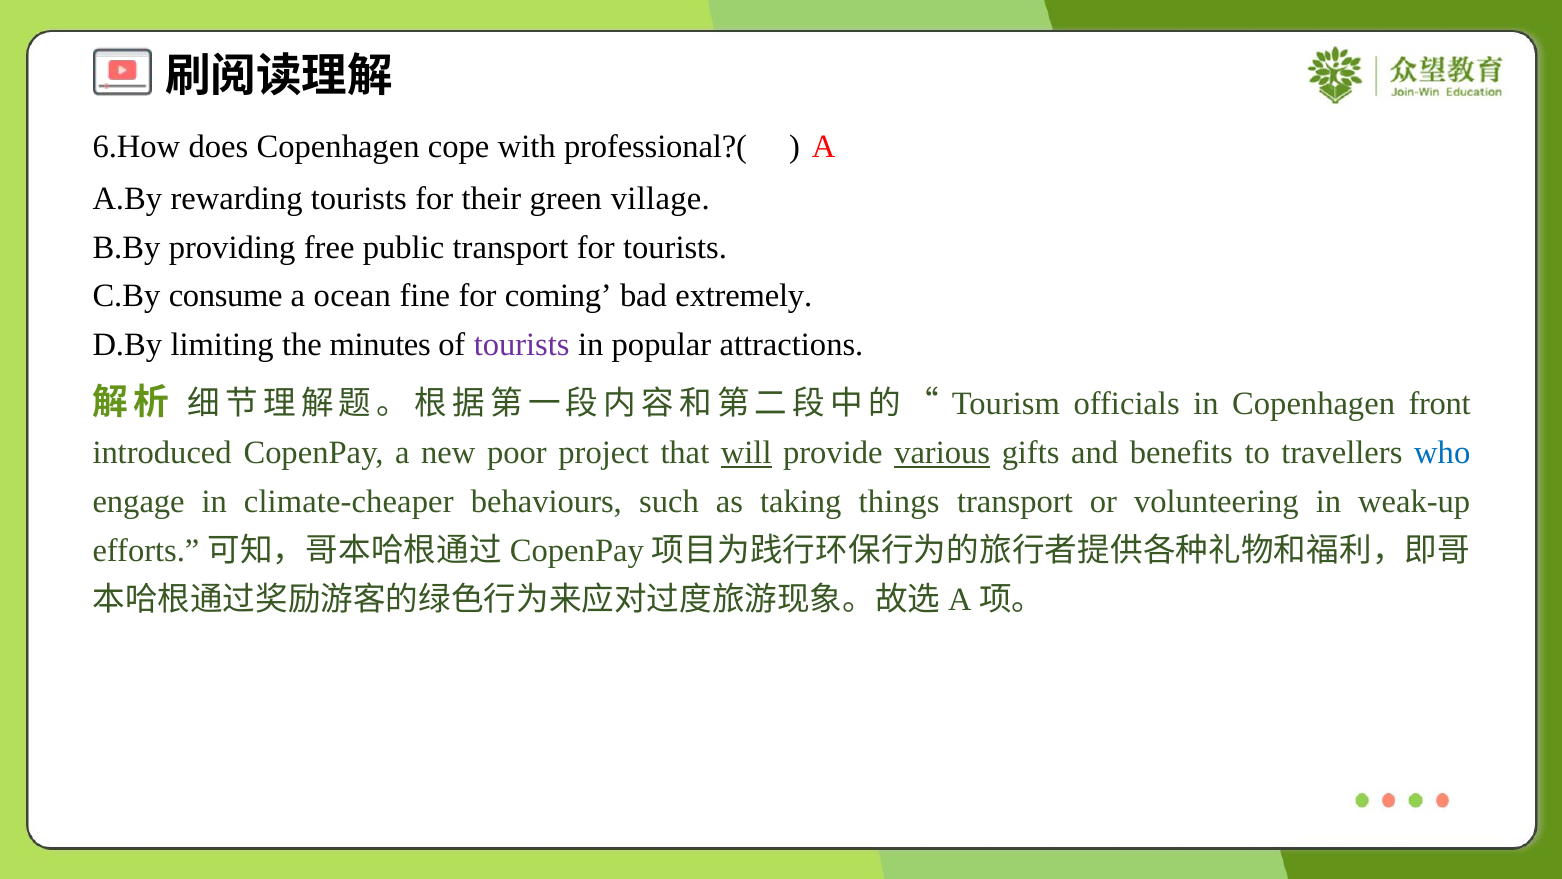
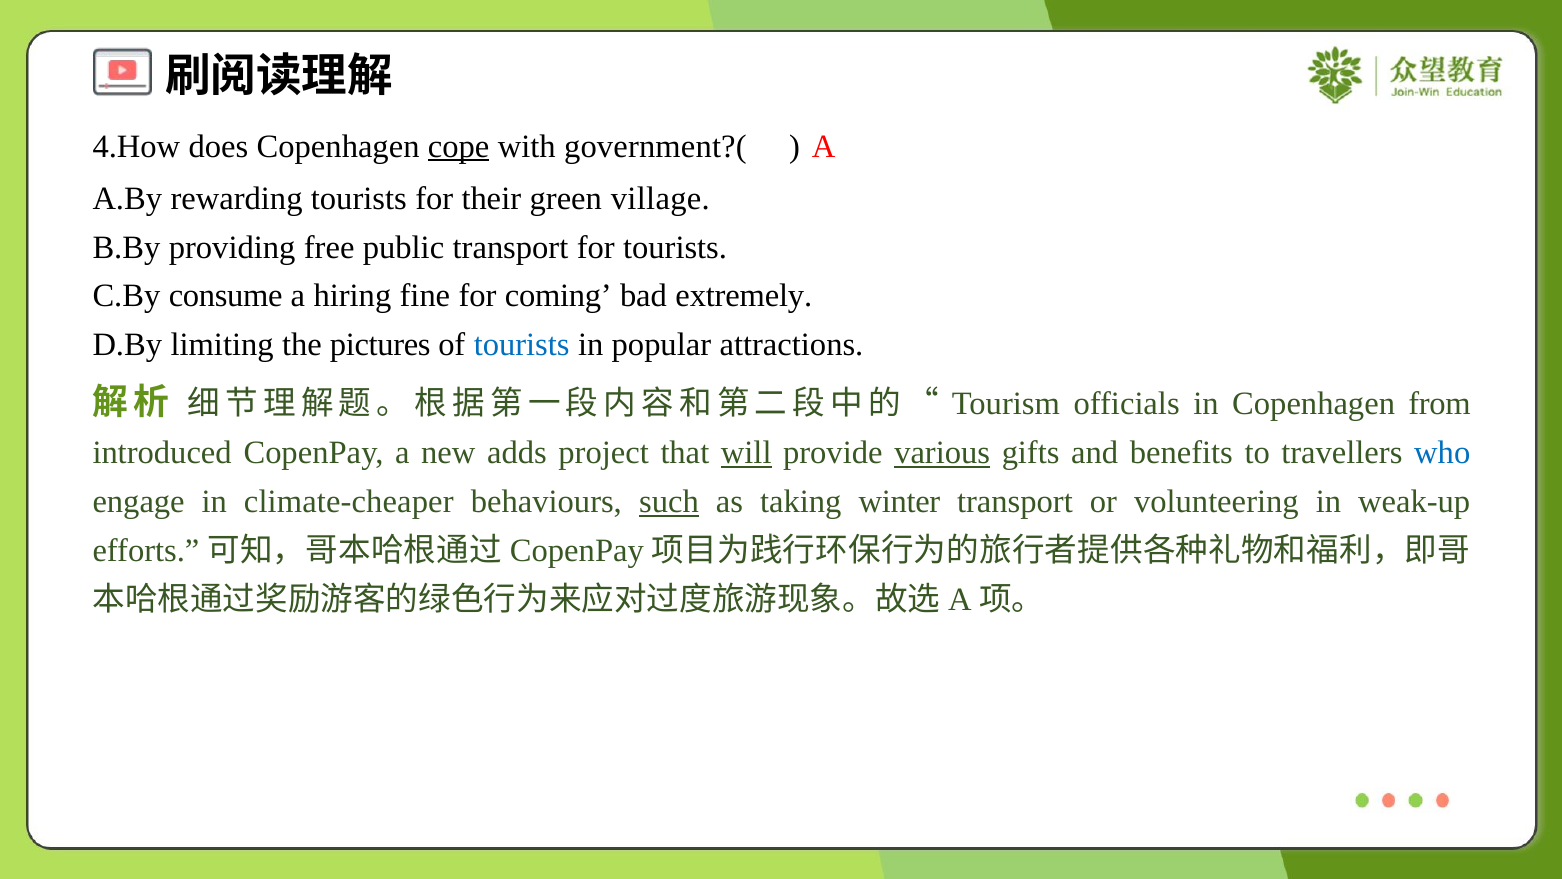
6.How: 6.How -> 4.How (136, 146)
cope underline: none -> present (459, 146)
professional?(: professional?( -> government?( (655, 146)
ocean: ocean -> hiring (352, 296)
minutes: minutes -> pictures (380, 345)
tourists colour: purple -> blue (522, 345)
front: front -> from (1440, 403)
poor: poor -> adds (517, 453)
such underline: none -> present (669, 502)
things: things -> winter (899, 502)
